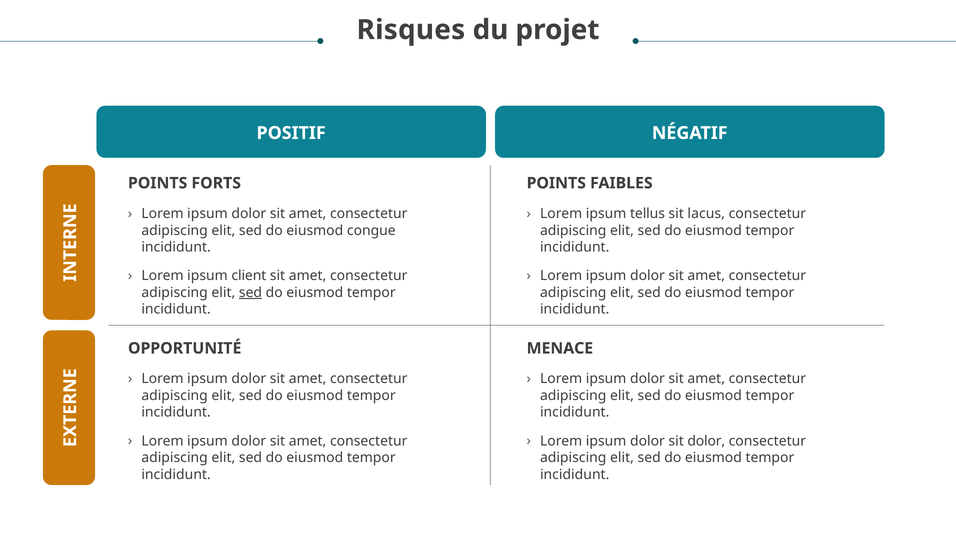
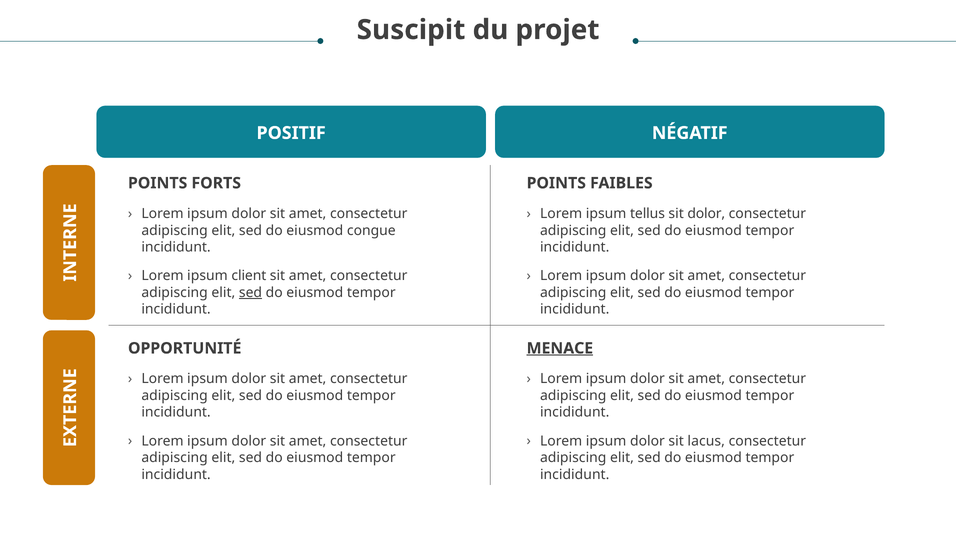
Risques: Risques -> Suscipit (411, 30)
sit lacus: lacus -> dolor (706, 214)
MENACE underline: none -> present (560, 348)
sit dolor: dolor -> lacus (706, 441)
